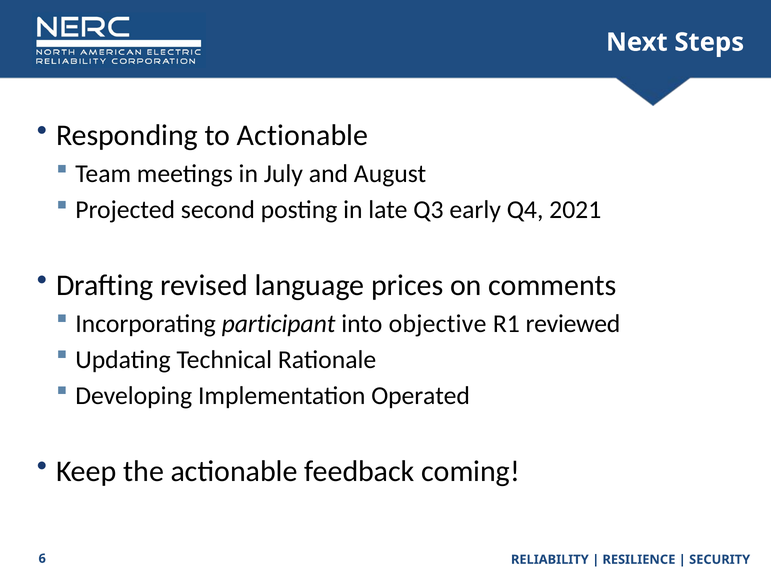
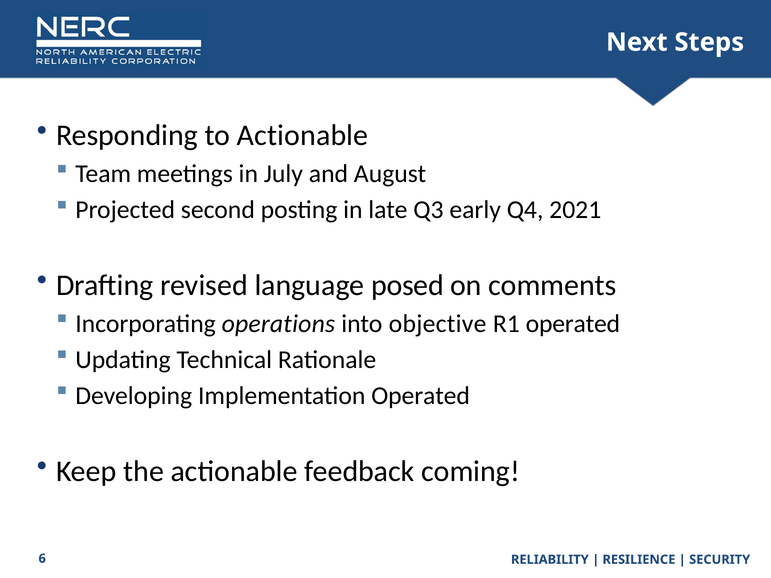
prices: prices -> posed (407, 286)
participant: participant -> operations (278, 324)
R1 reviewed: reviewed -> operated (573, 324)
